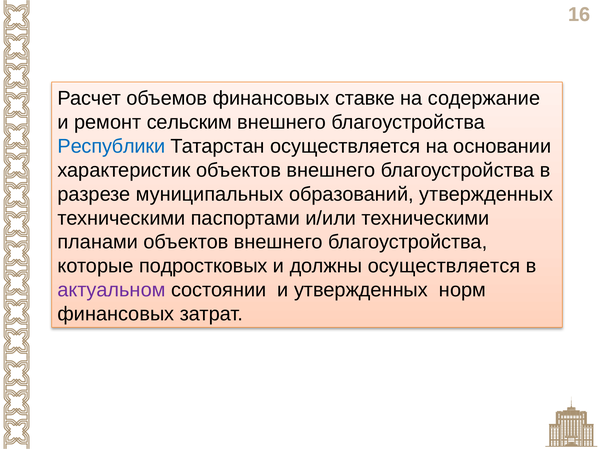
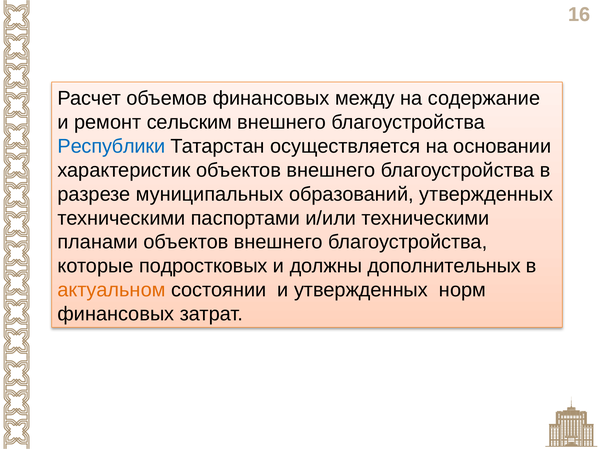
ставке: ставке -> между (365, 98)
должны осуществляется: осуществляется -> дополнительных (444, 266)
актуальном colour: purple -> orange (112, 290)
